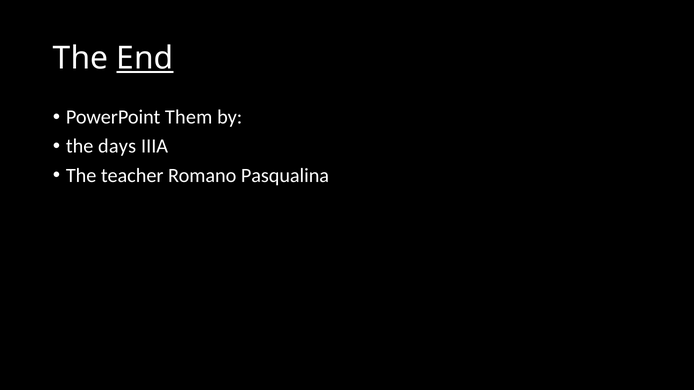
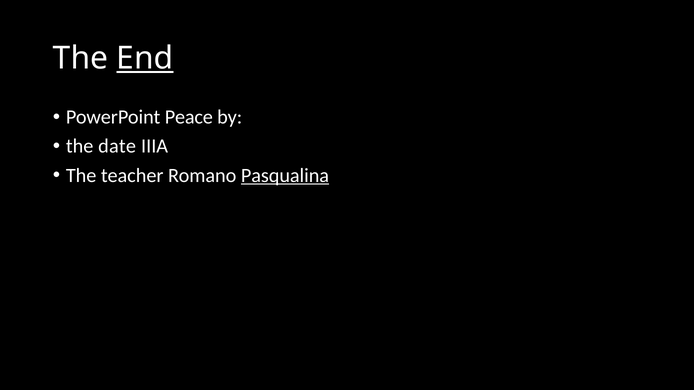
Them: Them -> Peace (189, 117)
days: days -> date (117, 146)
Pasqualina underline: none -> present (285, 176)
